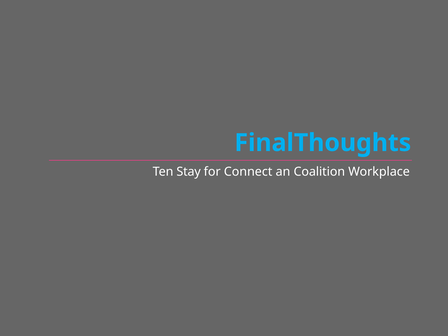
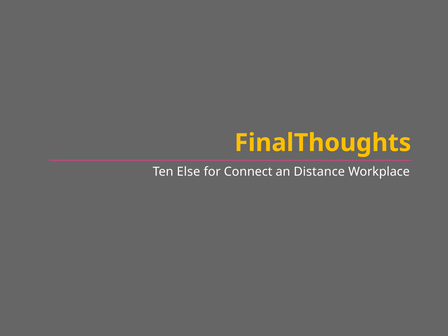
FinalThoughts colour: light blue -> yellow (323, 143)
Stay: Stay -> Else (188, 172)
Coalition: Coalition -> Distance (319, 172)
